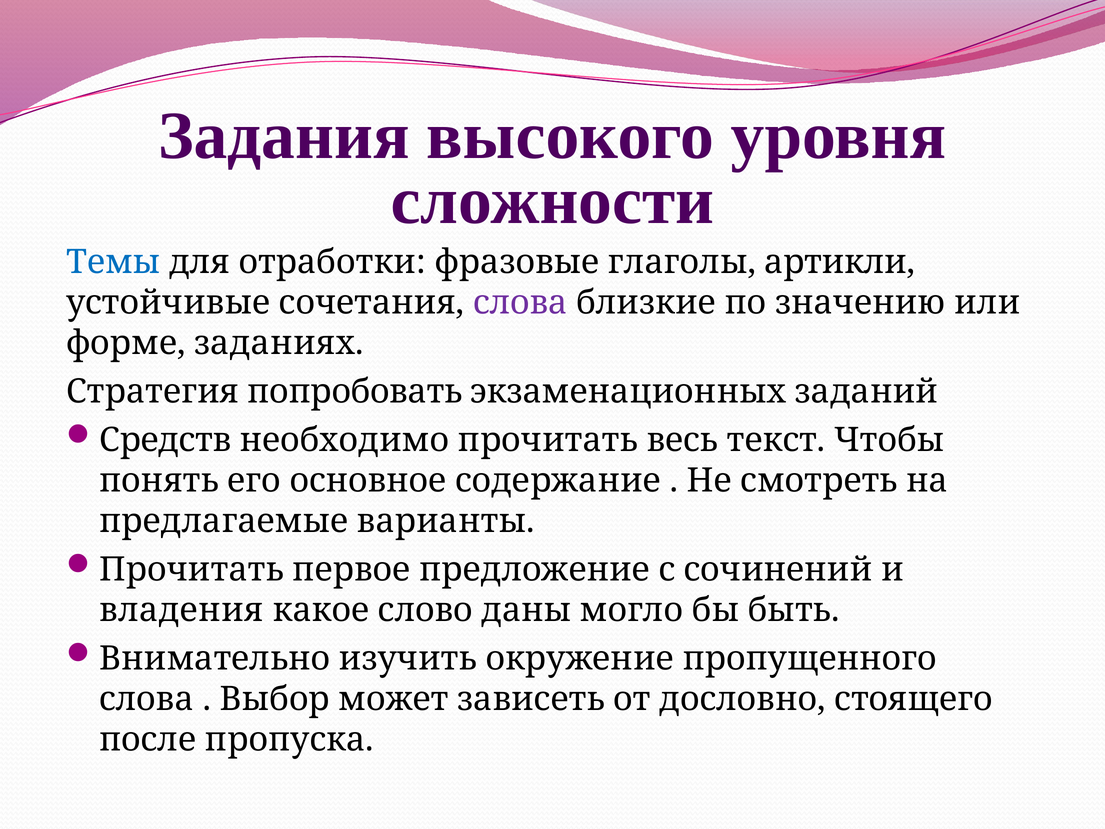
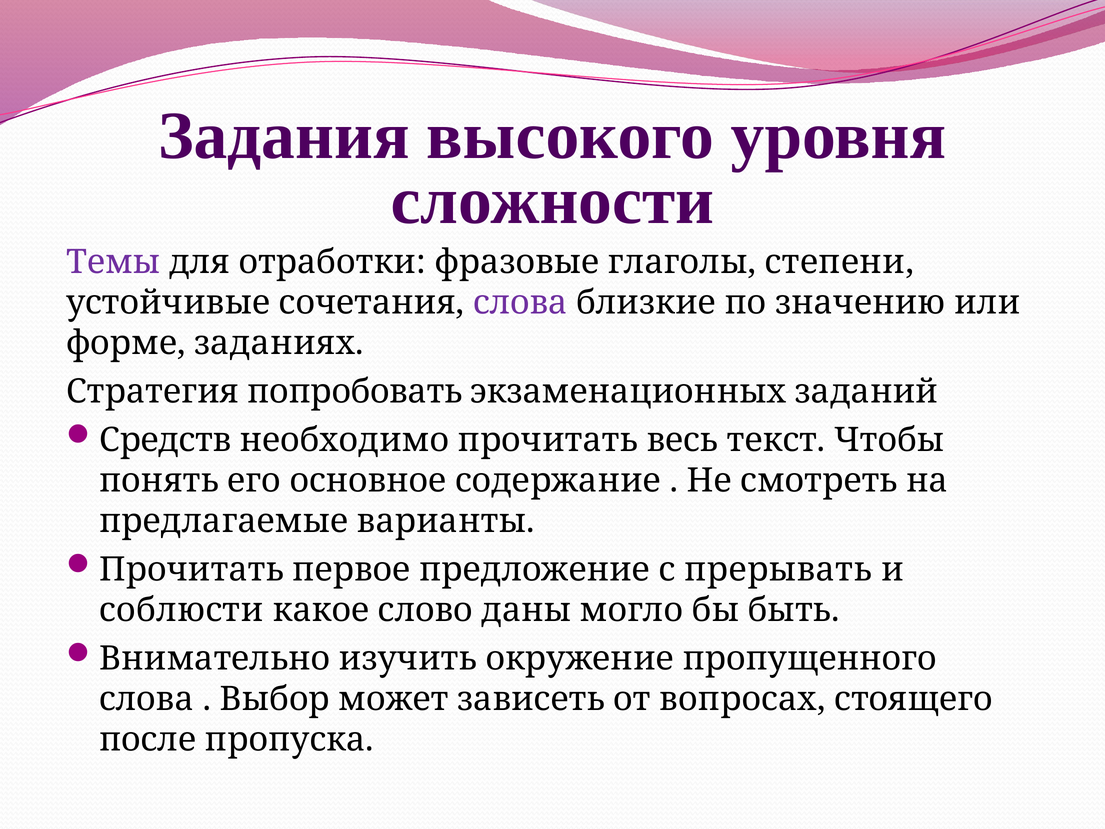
Темы colour: blue -> purple (113, 262)
артикли: артикли -> степени (839, 262)
сочинений: сочинений -> прерывать (778, 569)
владения: владения -> соблюсти (181, 610)
дословно: дословно -> вопросах (742, 699)
